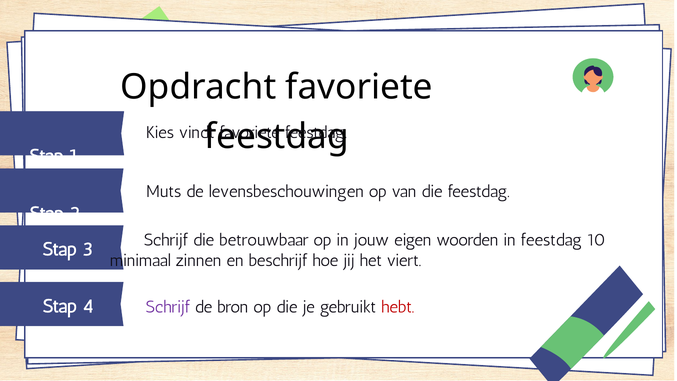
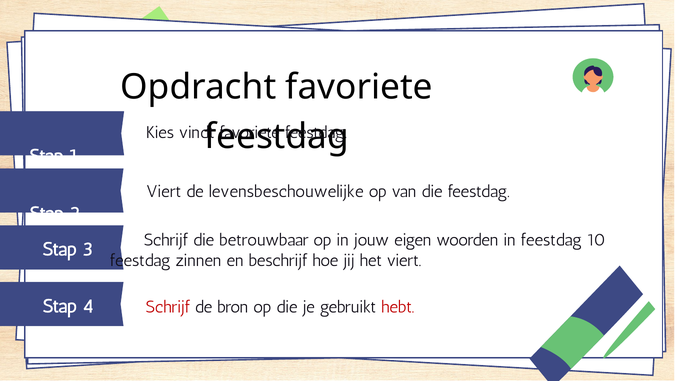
Muts: Muts -> Viert (164, 192)
levensbeschouwingen: levensbeschouwingen -> levensbeschouwelijke (286, 192)
minimaal: minimaal -> feestdag (140, 260)
Schrijf colour: purple -> red (168, 307)
